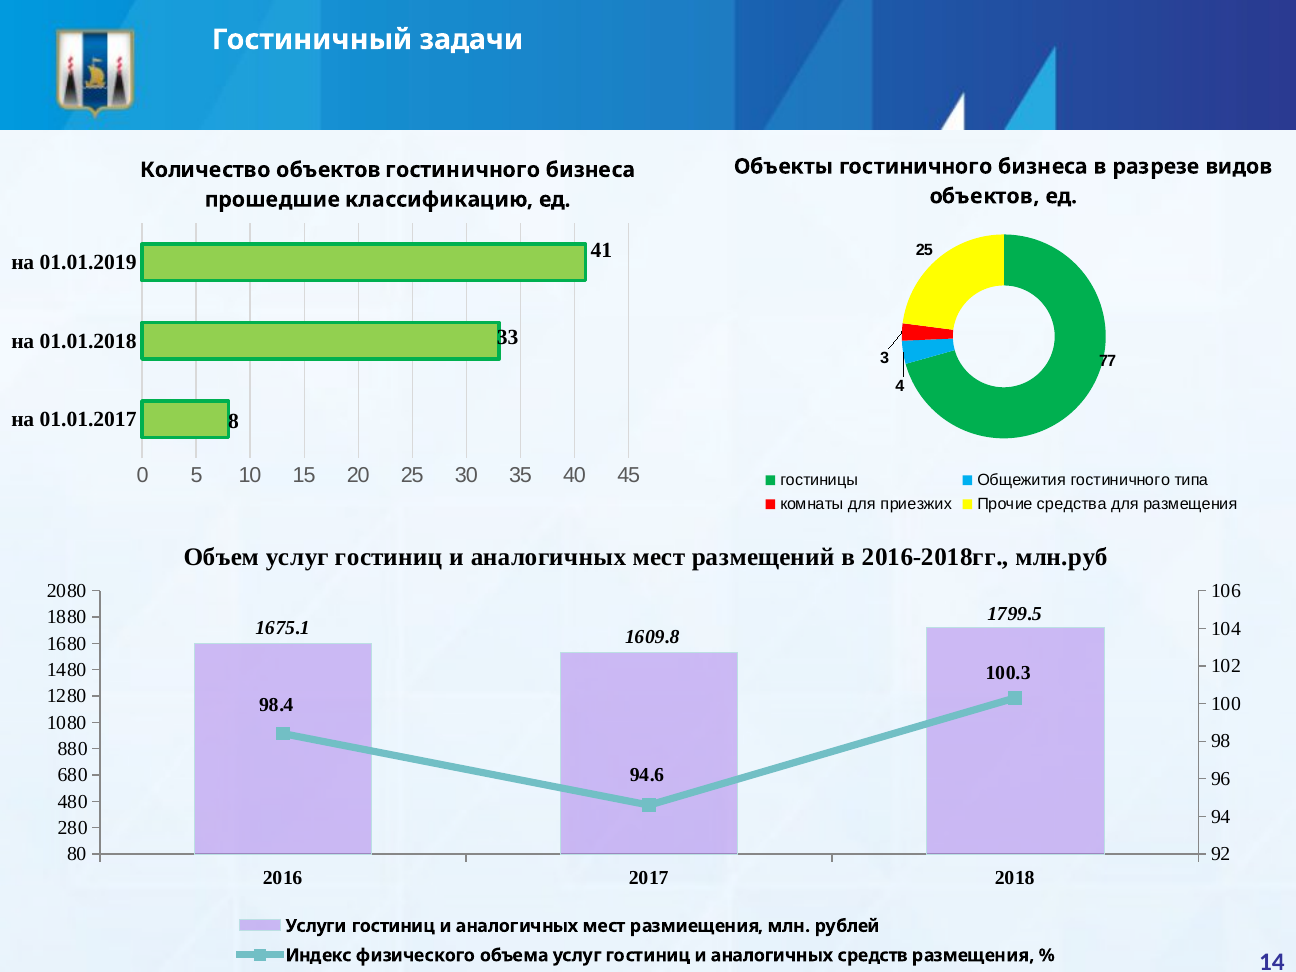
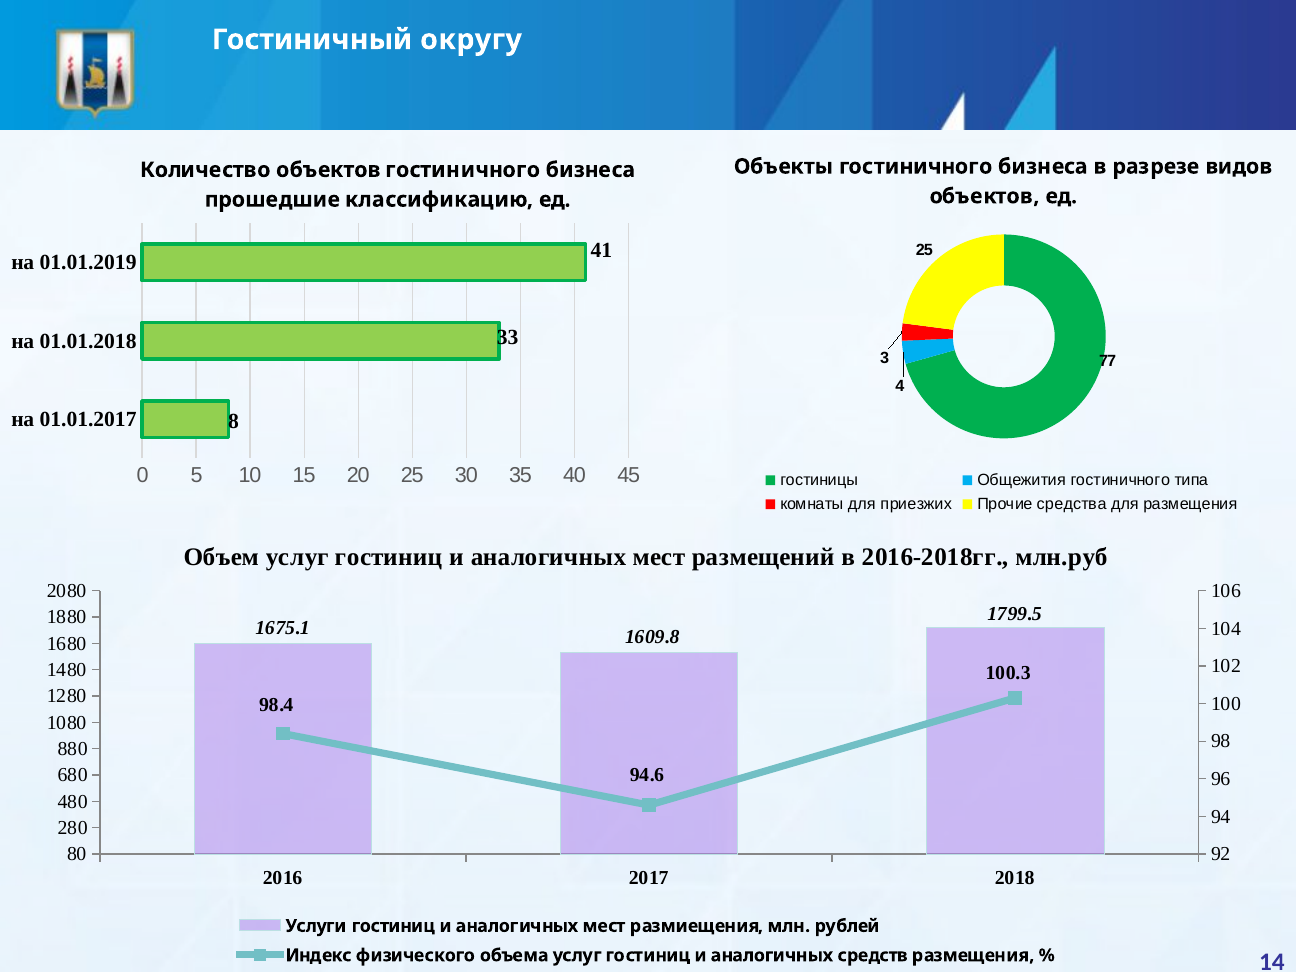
задачи: задачи -> округу (471, 40)
